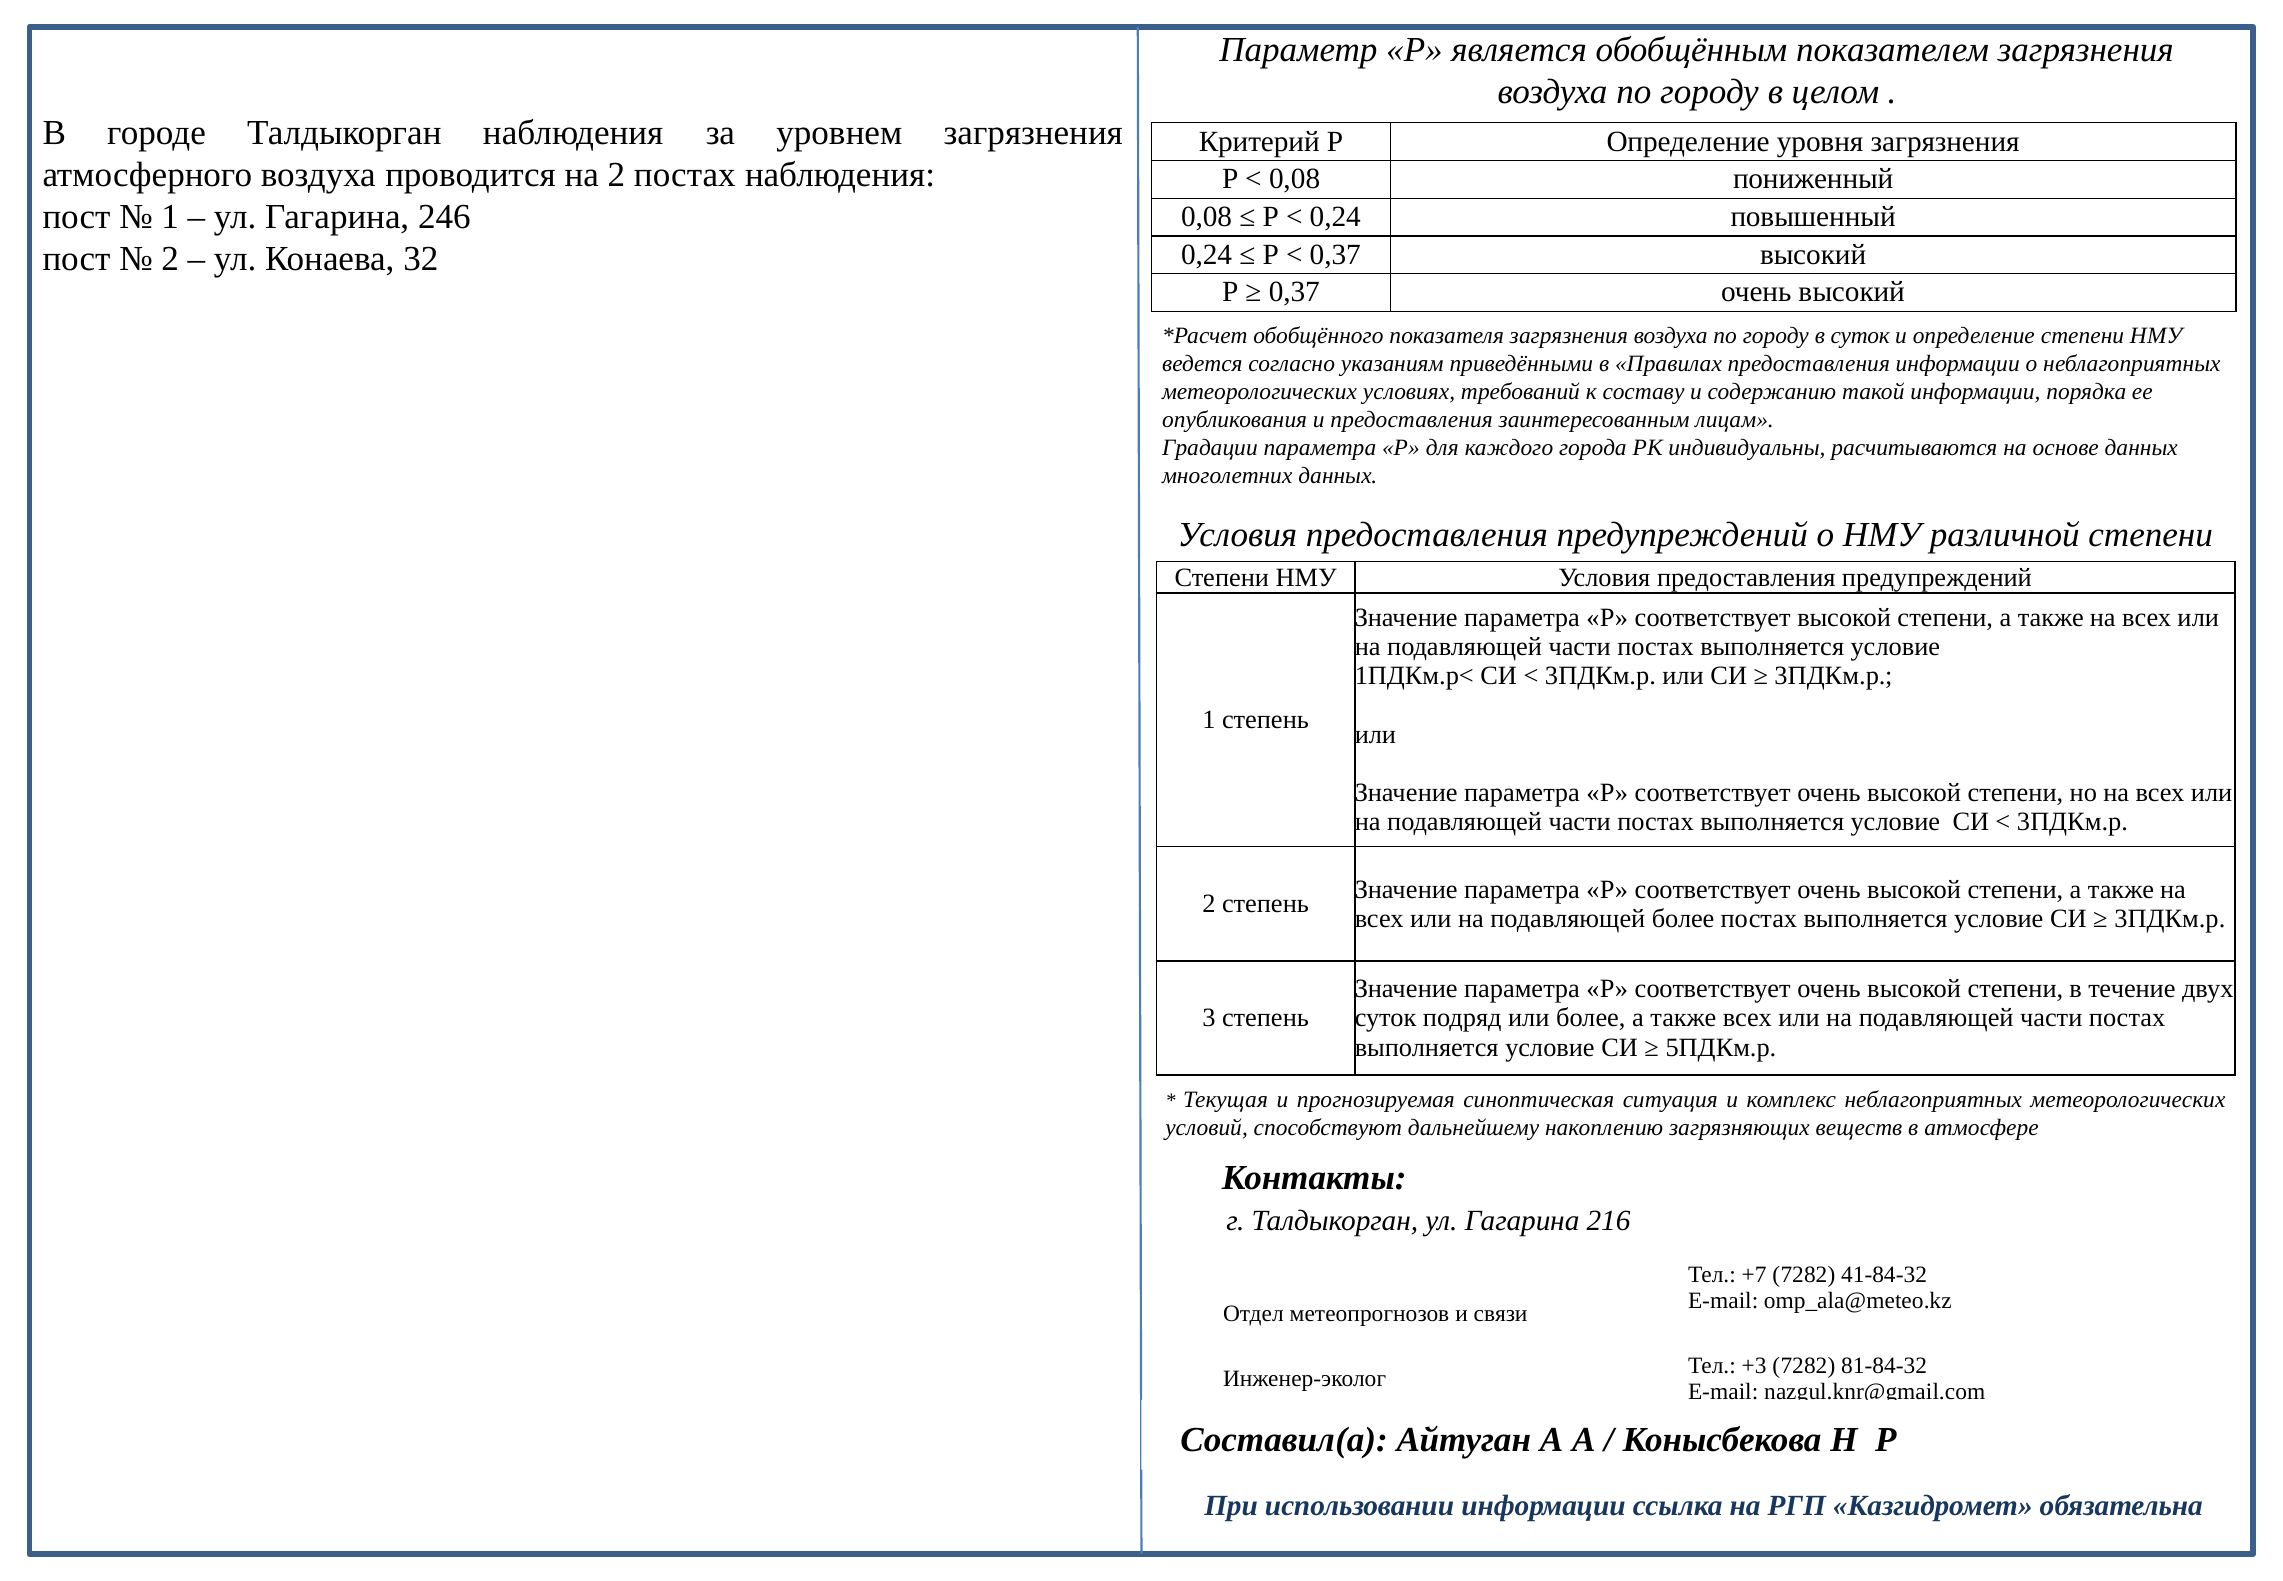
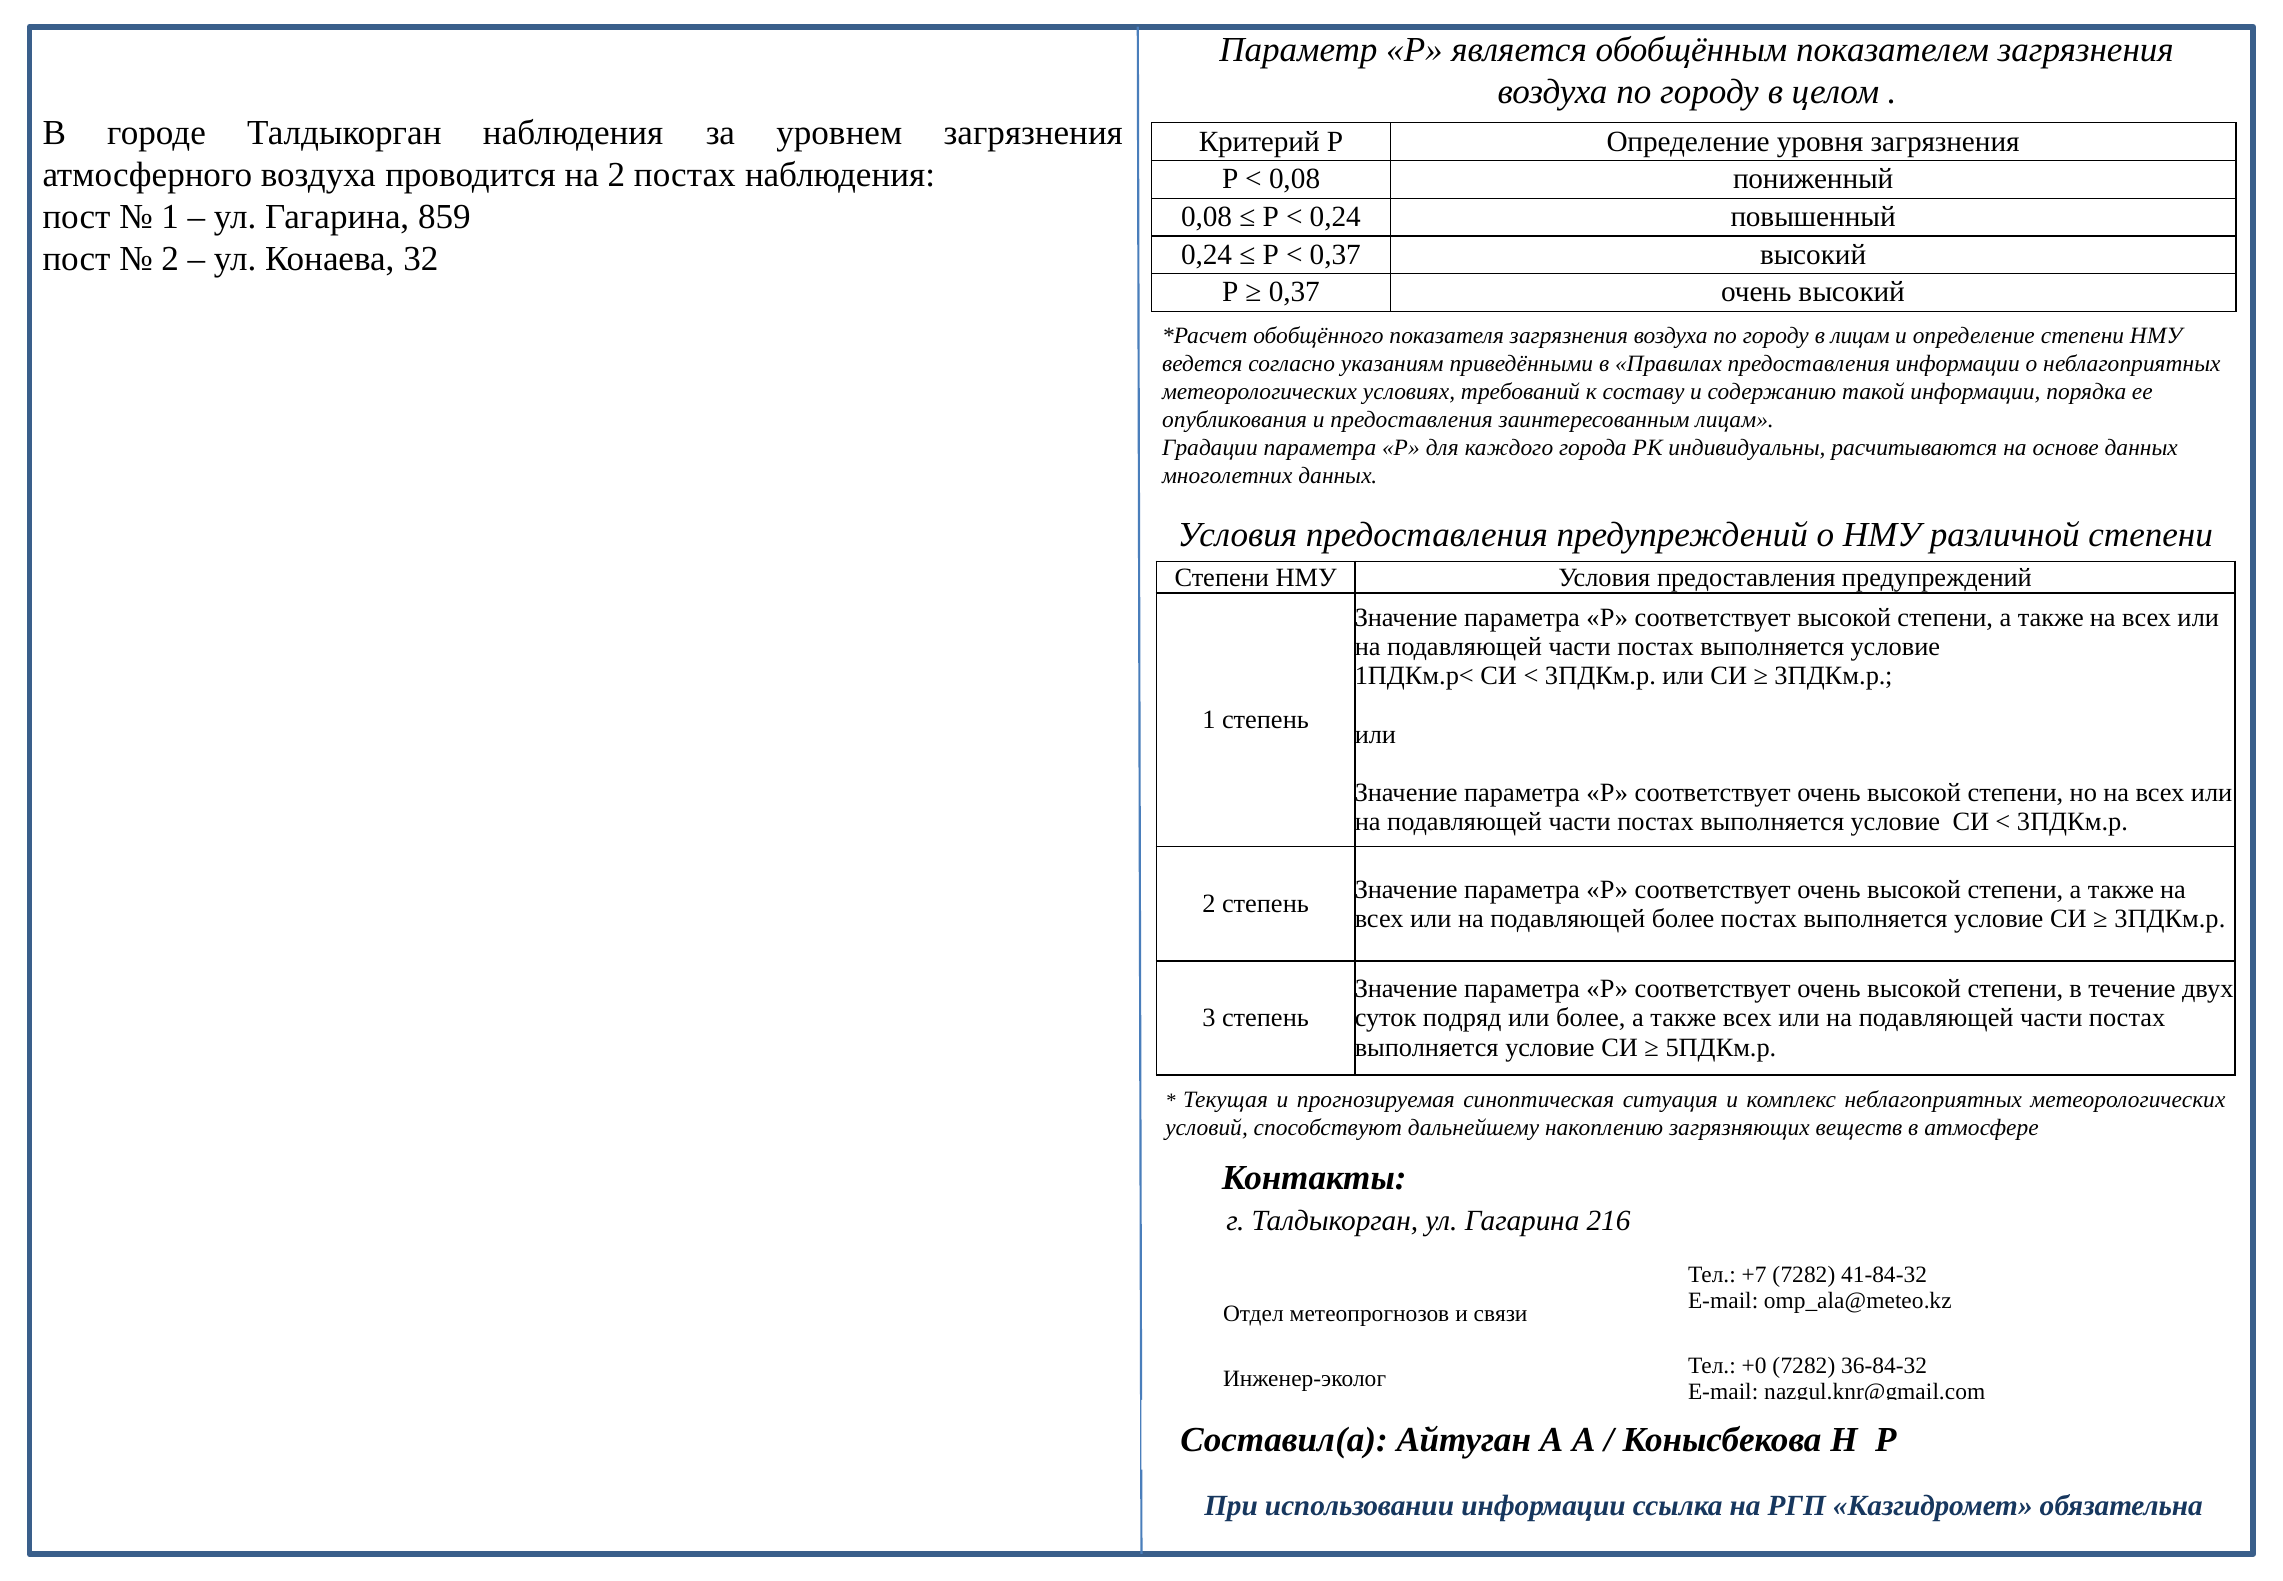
246: 246 -> 859 (444, 217)
в суток: суток -> лицам (1860, 335)
+3: +3 -> +0 (1754, 1365)
81-84-32: 81-84-32 -> 36-84-32 (1884, 1365)
